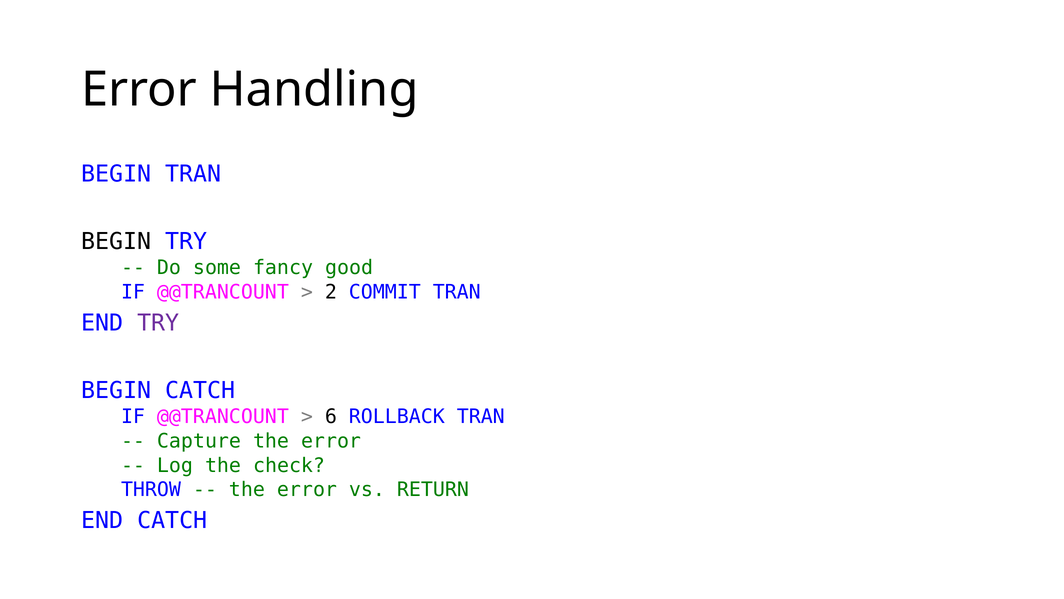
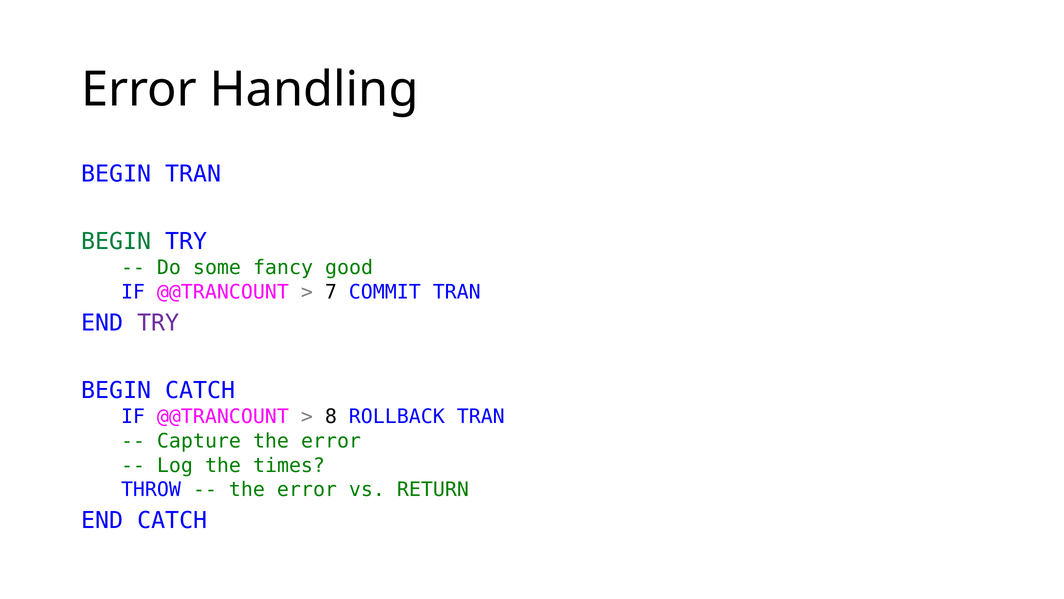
BEGIN colour: black -> green (116, 241)
2: 2 -> 7 (331, 292)
6: 6 -> 8 (331, 416)
check: check -> times (289, 465)
